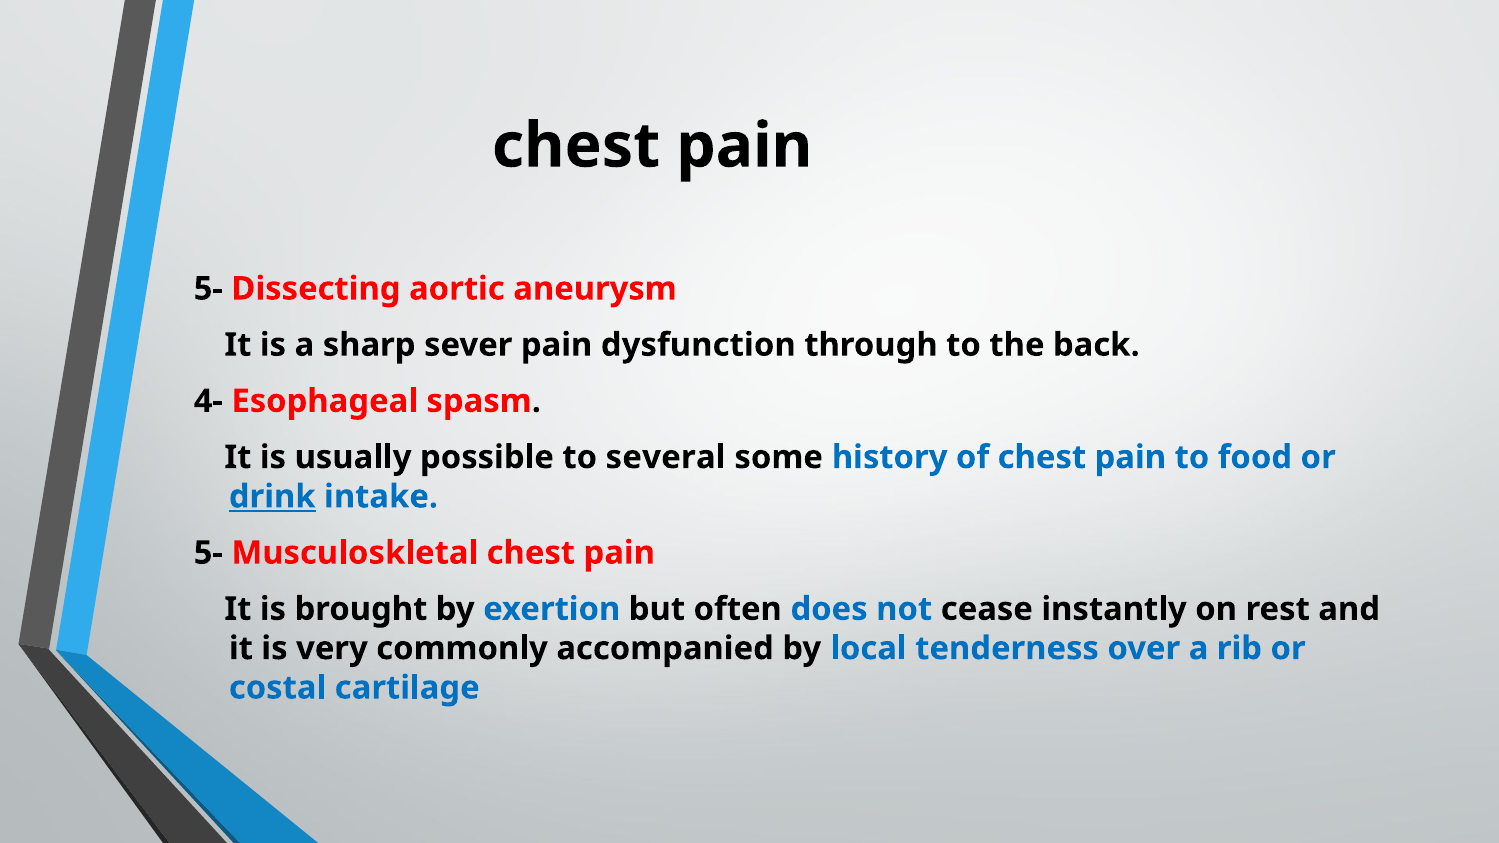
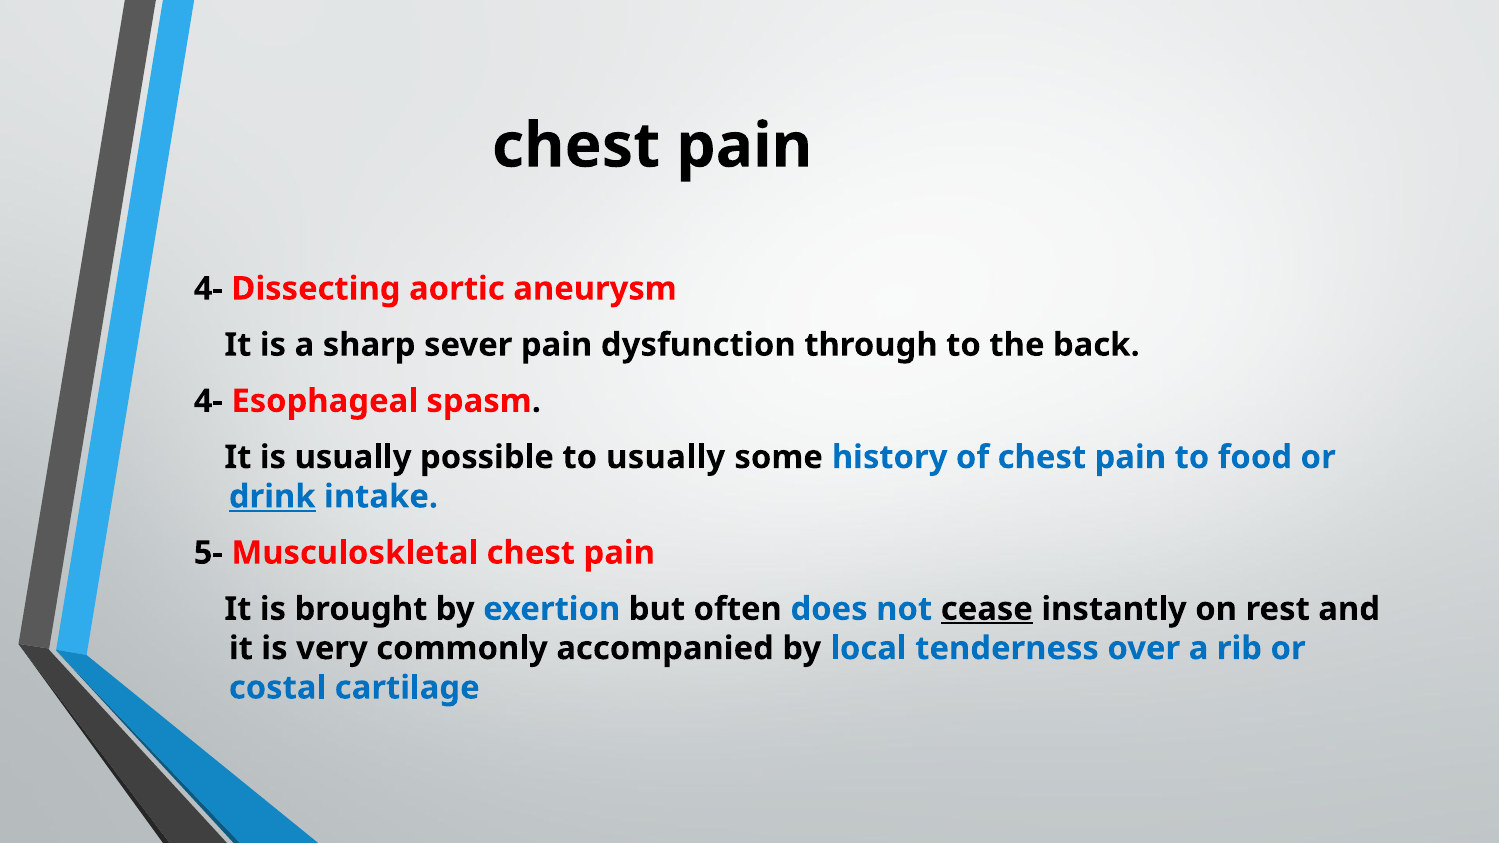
5-: 5- -> 4- (208, 289)
to several: several -> usually (666, 457)
cease underline: none -> present (987, 609)
